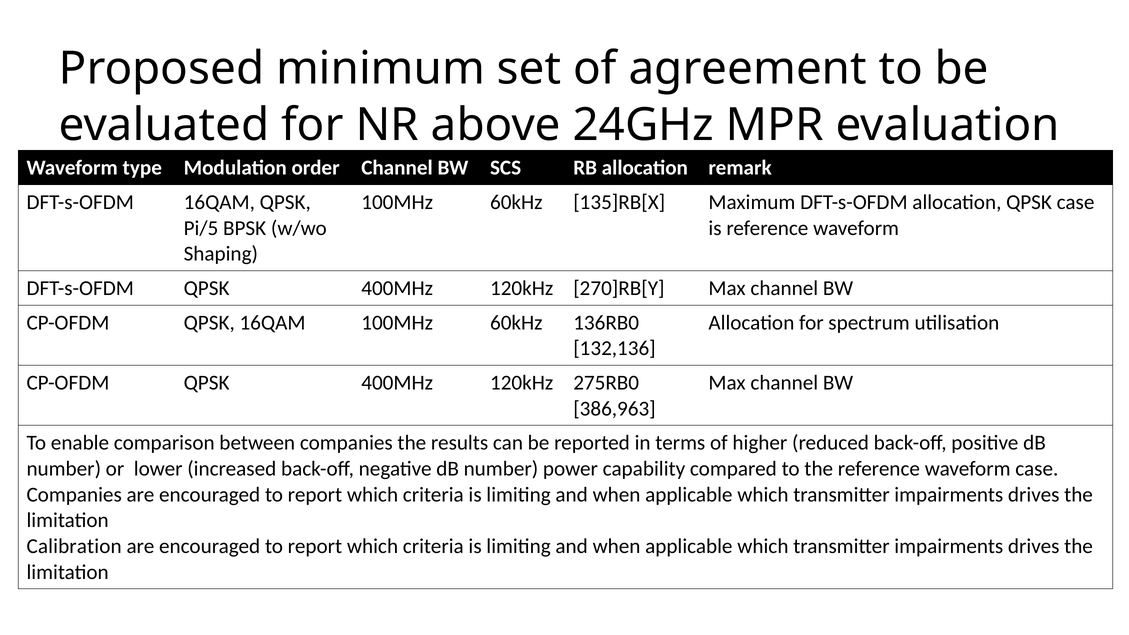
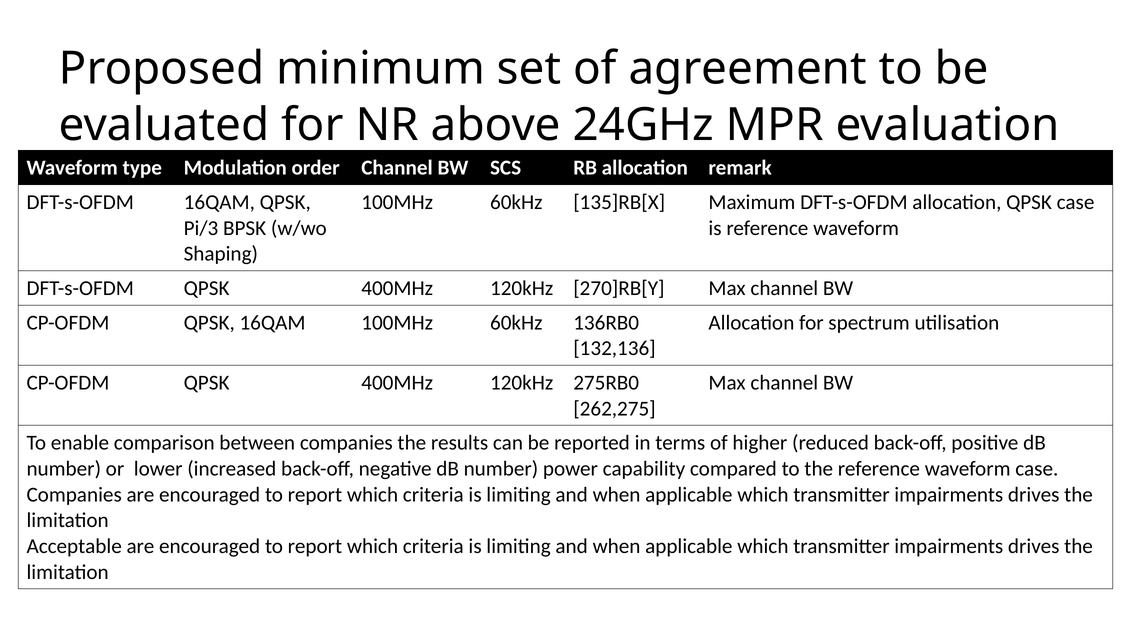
Pi/5: Pi/5 -> Pi/3 (201, 228)
386,963: 386,963 -> 262,275 (614, 409)
Calibration: Calibration -> Acceptable (74, 546)
